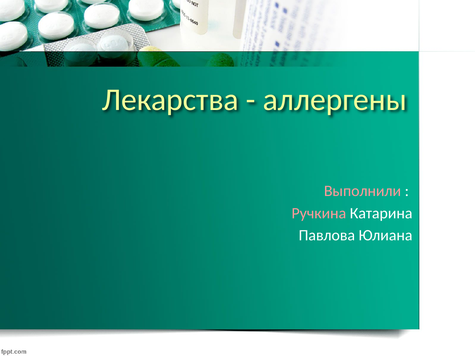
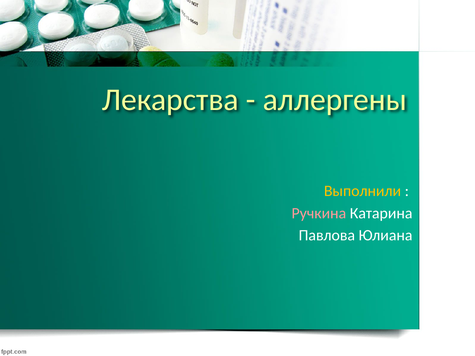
Выполнили colour: pink -> yellow (363, 191)
